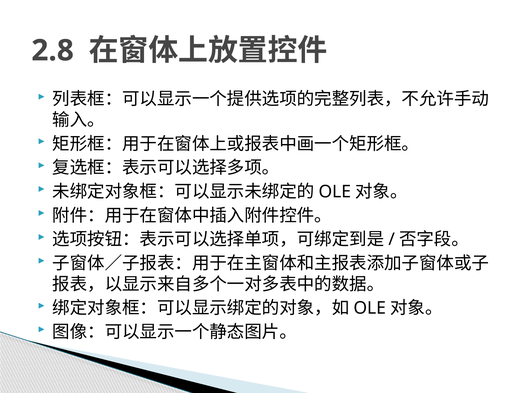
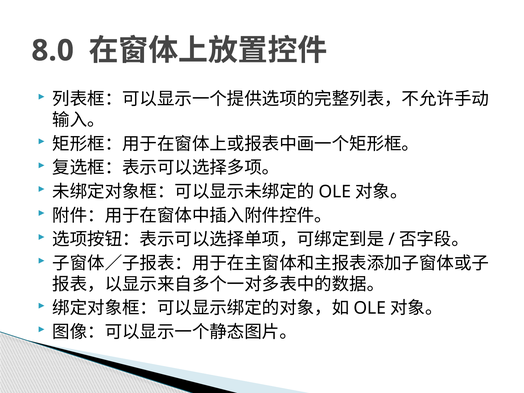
2.8: 2.8 -> 8.0 (53, 51)
